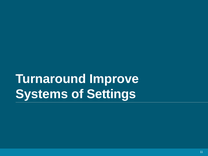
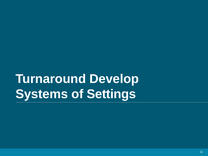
Improve: Improve -> Develop (114, 79)
